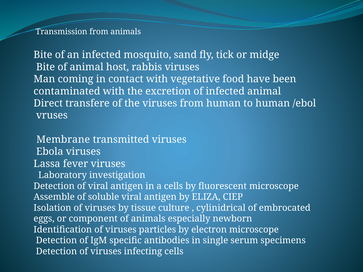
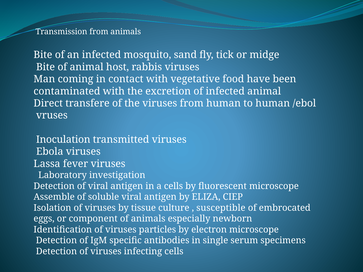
Membrane: Membrane -> Inoculation (63, 140)
cylinidrical: cylinidrical -> susceptible (221, 208)
